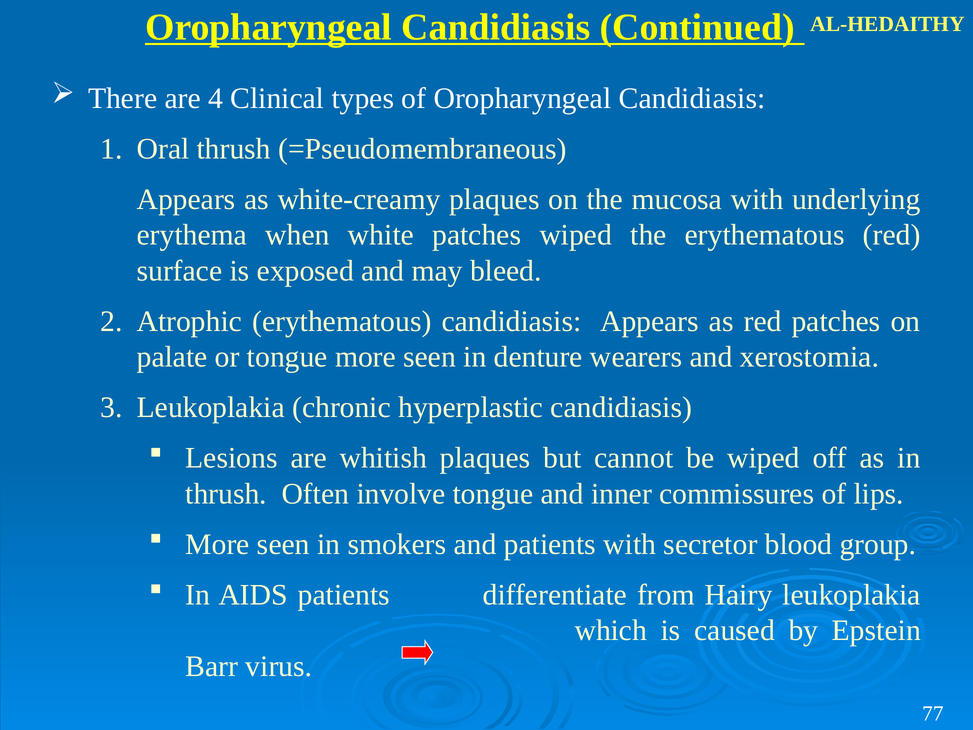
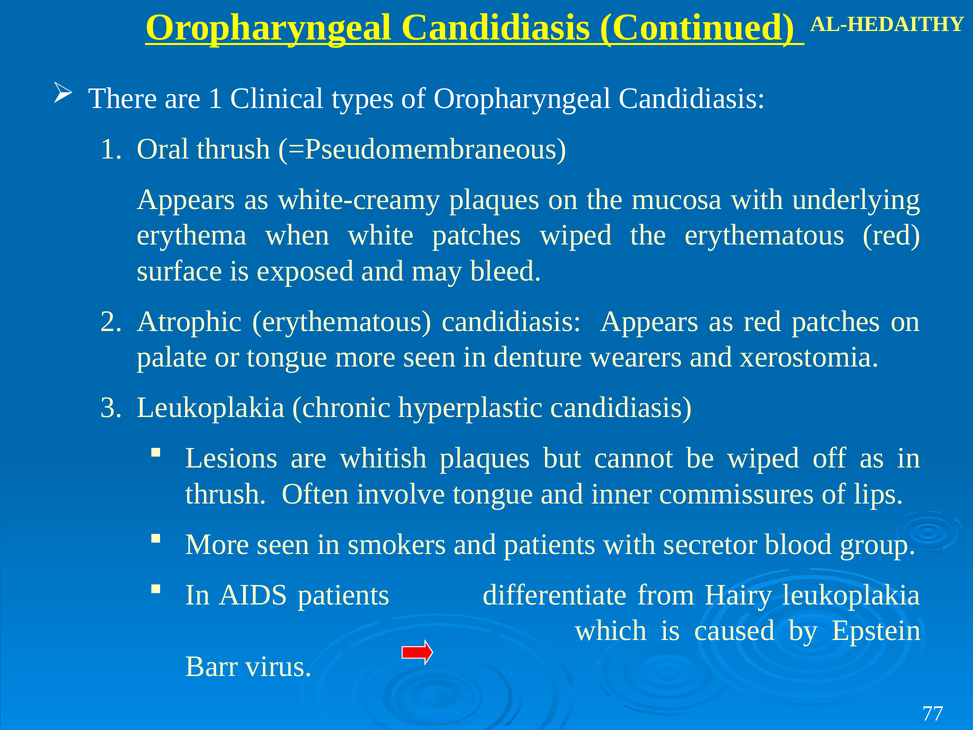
are 4: 4 -> 1 (216, 98)
